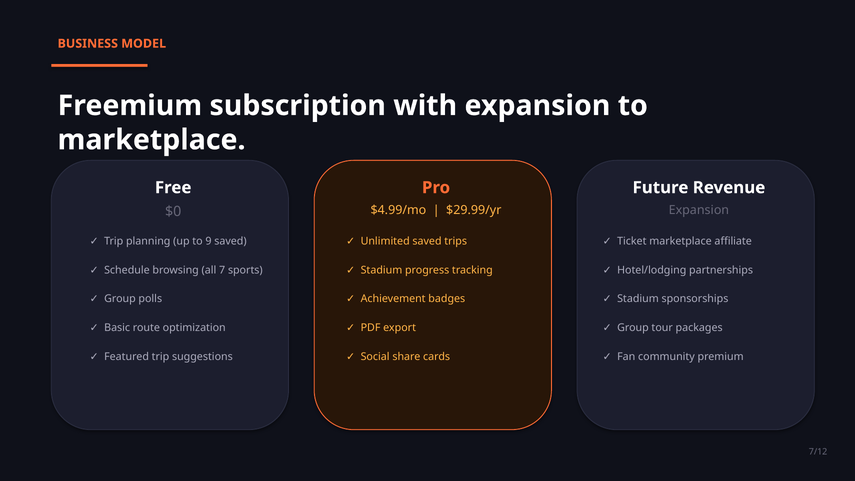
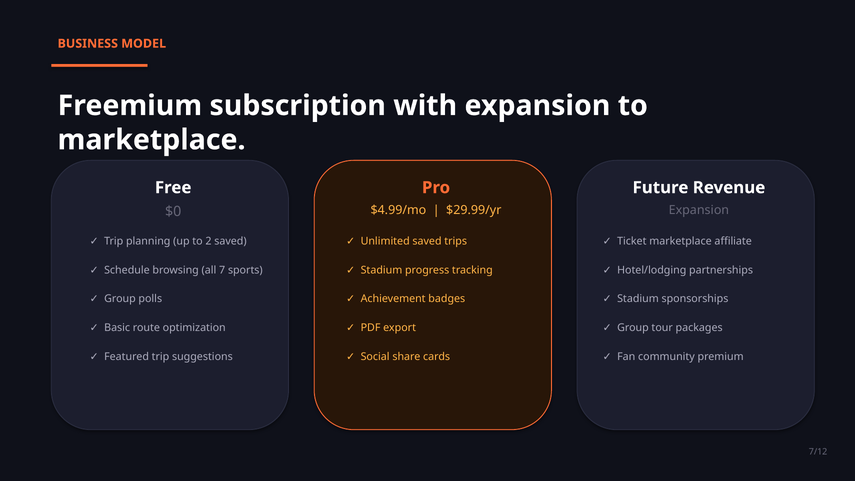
9: 9 -> 2 (208, 241)
